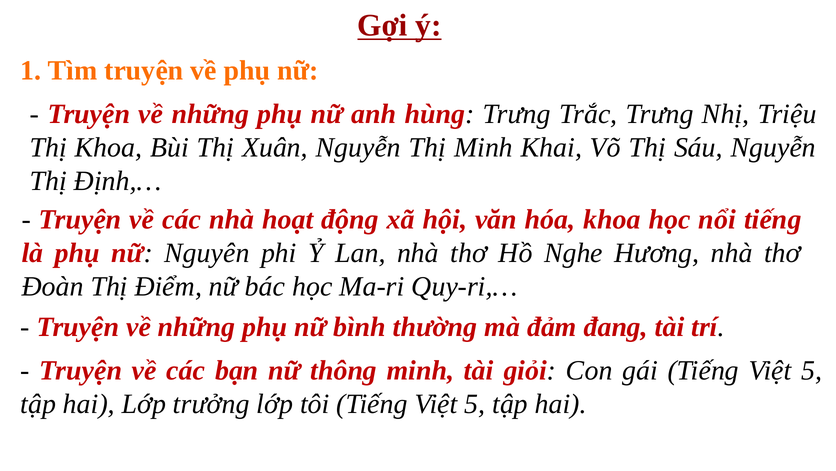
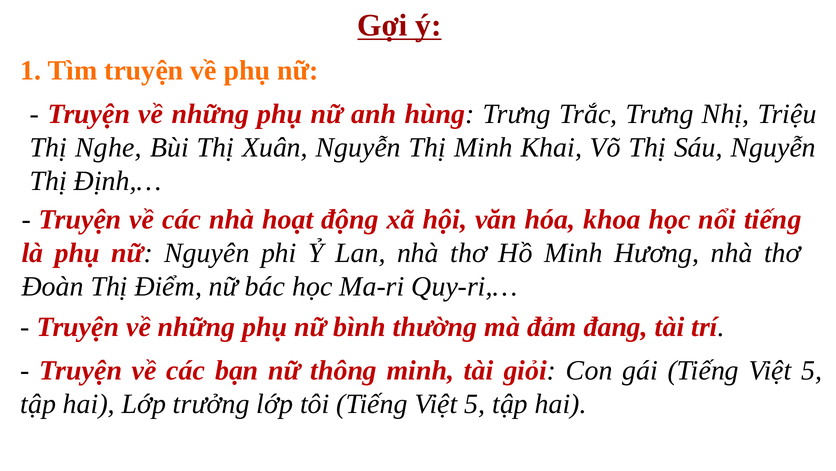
Thị Khoa: Khoa -> Nghe (108, 147)
Hồ Nghe: Nghe -> Minh (573, 253)
